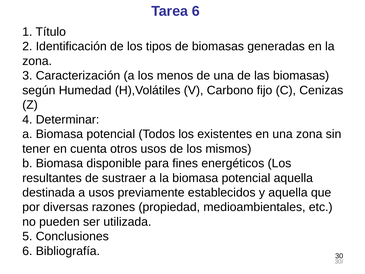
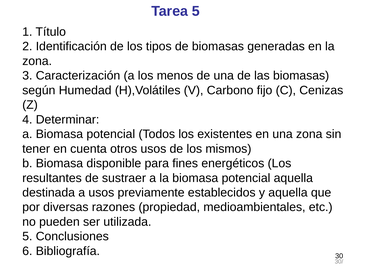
Tarea 6: 6 -> 5 (196, 11)
